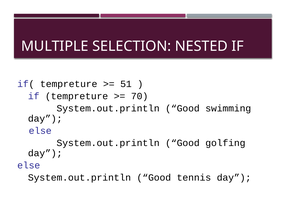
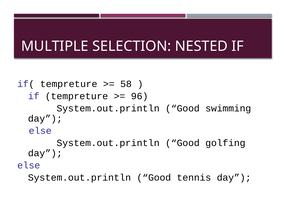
51: 51 -> 58 (126, 84)
70: 70 -> 96 (140, 96)
